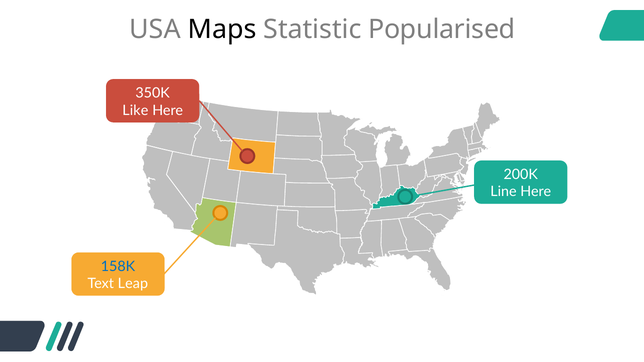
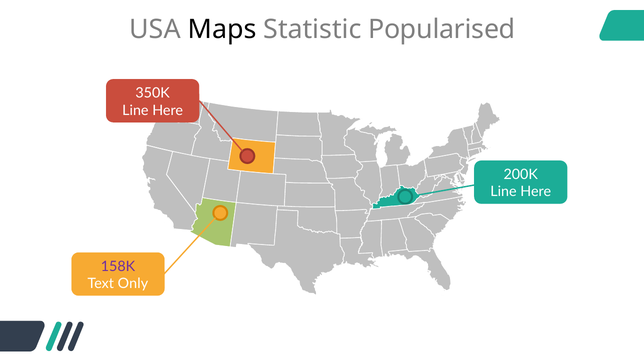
Like: Like -> Line (135, 110)
158K colour: blue -> purple (118, 267)
Leap: Leap -> Only (133, 284)
